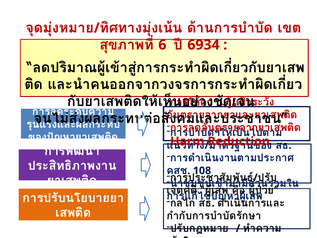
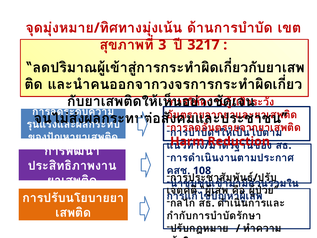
6: 6 -> 3 (162, 45)
6934: 6934 -> 3217 (203, 45)
